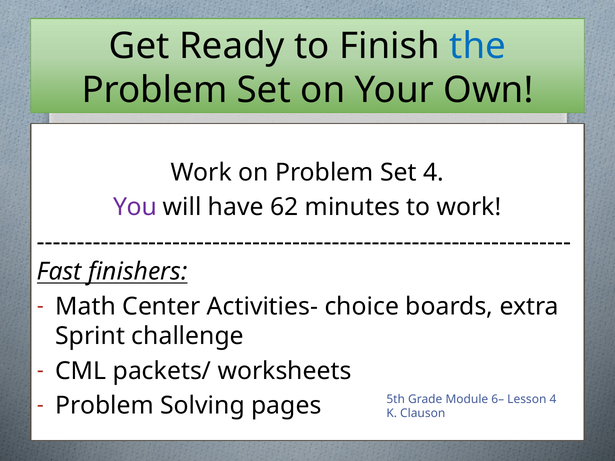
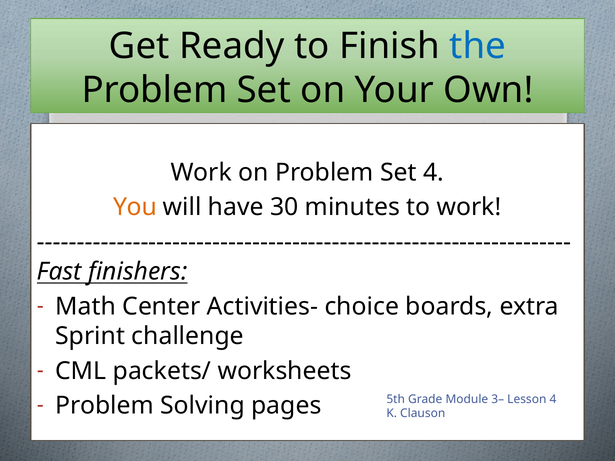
You colour: purple -> orange (135, 207)
62: 62 -> 30 (284, 207)
6–: 6– -> 3– (498, 399)
